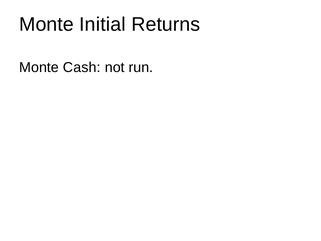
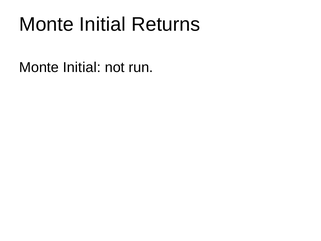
Cash: Cash -> Initial (82, 67)
